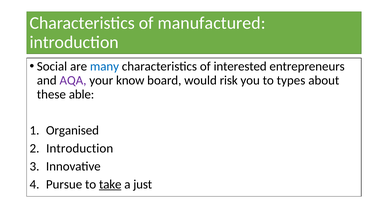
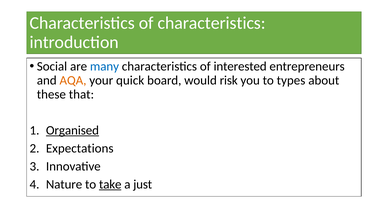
of manufactured: manufactured -> characteristics (212, 23)
AQA colour: purple -> orange (73, 80)
know: know -> quick (130, 80)
able: able -> that (81, 94)
Organised underline: none -> present (72, 130)
Introduction: Introduction -> Expectations (80, 148)
Pursue: Pursue -> Nature (64, 185)
